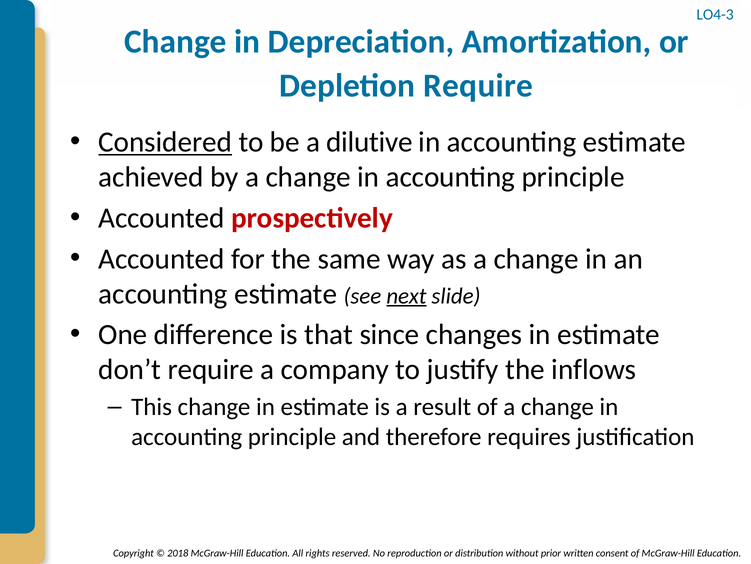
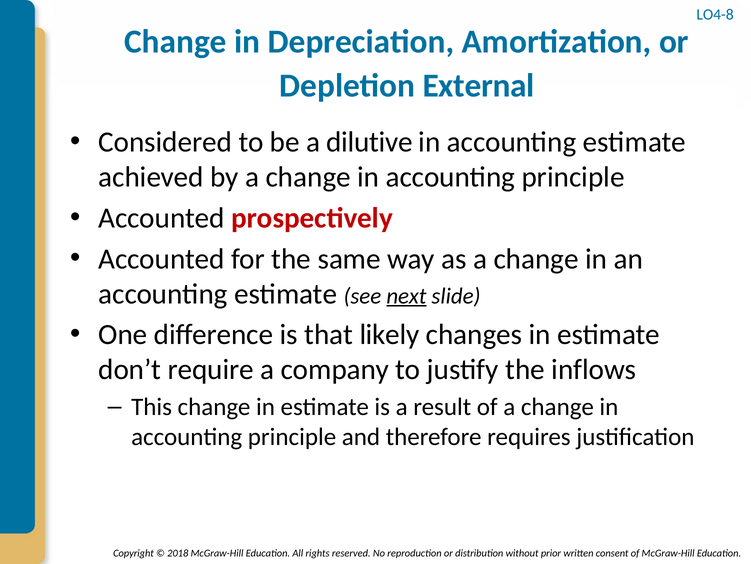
LO4-3: LO4-3 -> LO4-8 (715, 15)
Depletion Require: Require -> External (479, 86)
Considered underline: present -> none (165, 142)
since: since -> likely (389, 334)
